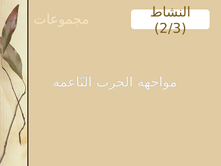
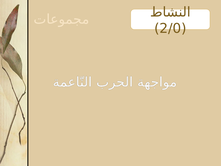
2/3: 2/3 -> 2/0 (170, 28)
